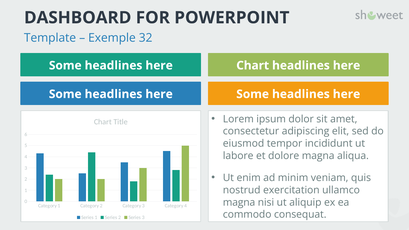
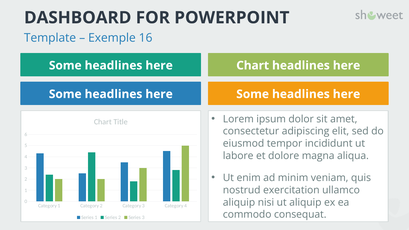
32: 32 -> 16 (146, 38)
magna: magna -> aliquip (239, 202)
